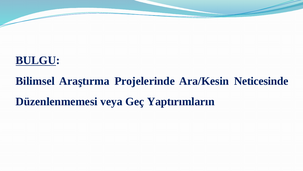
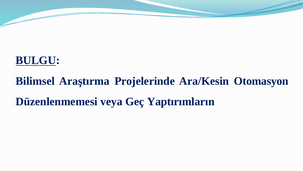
Neticesinde: Neticesinde -> Otomasyon (261, 81)
